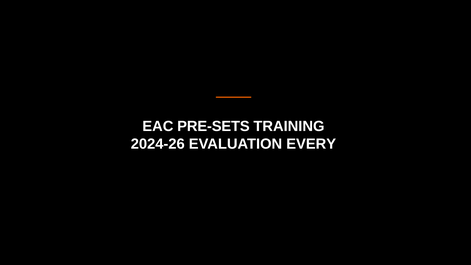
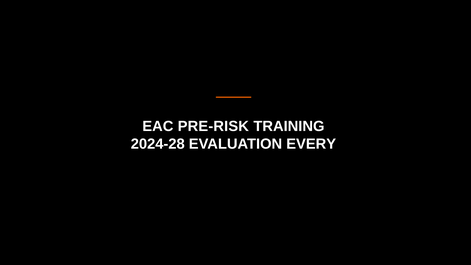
PRE-SETS: PRE-SETS -> PRE-RISK (213, 126)
2024-26: 2024-26 -> 2024-28 (158, 144)
